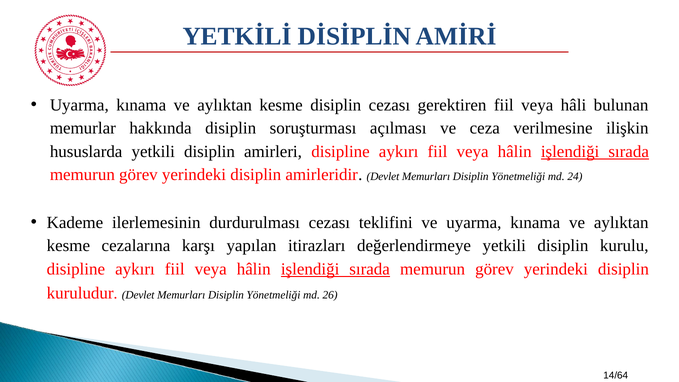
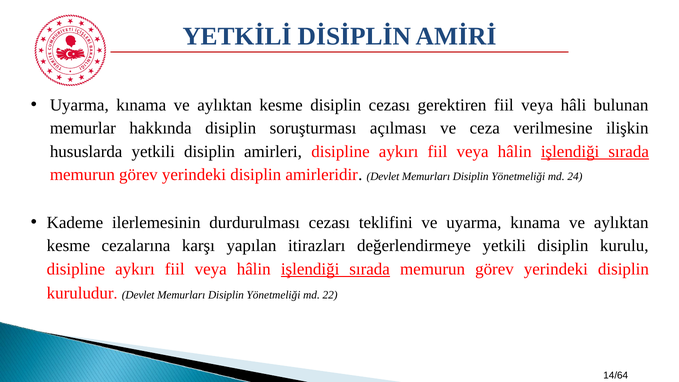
26: 26 -> 22 (330, 295)
